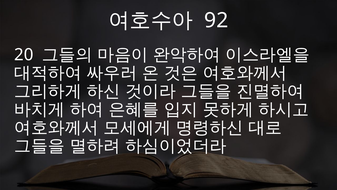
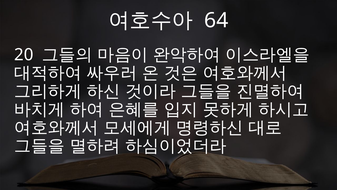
92: 92 -> 64 (216, 20)
